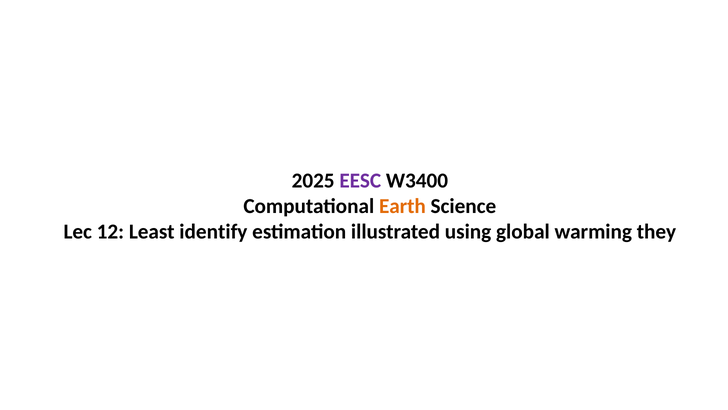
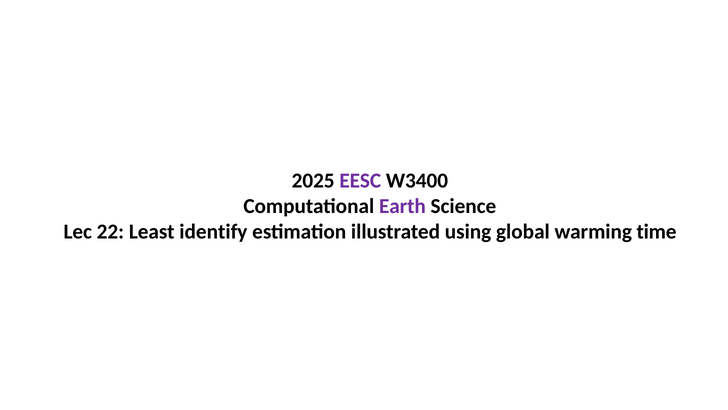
Earth colour: orange -> purple (402, 206)
12: 12 -> 22 (110, 231)
they: they -> time (657, 231)
